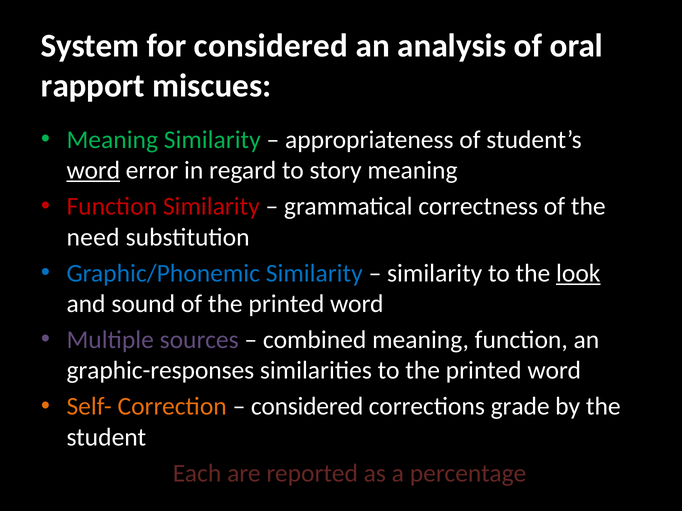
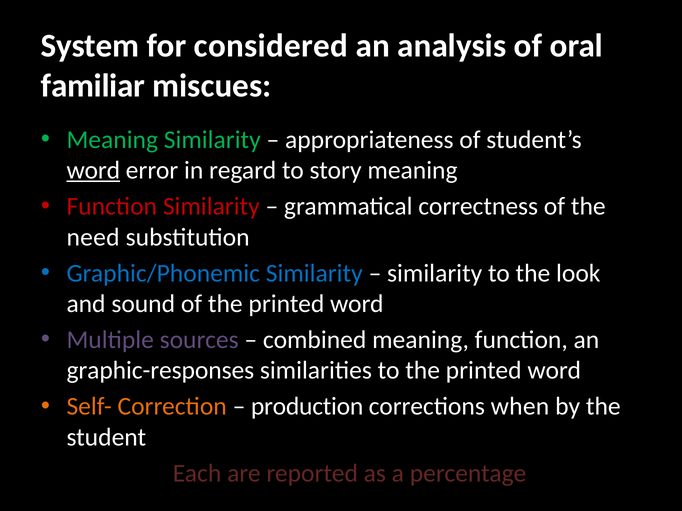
rapport: rapport -> familiar (93, 86)
look underline: present -> none (578, 273)
considered: considered -> production (307, 407)
grade: grade -> when (520, 407)
